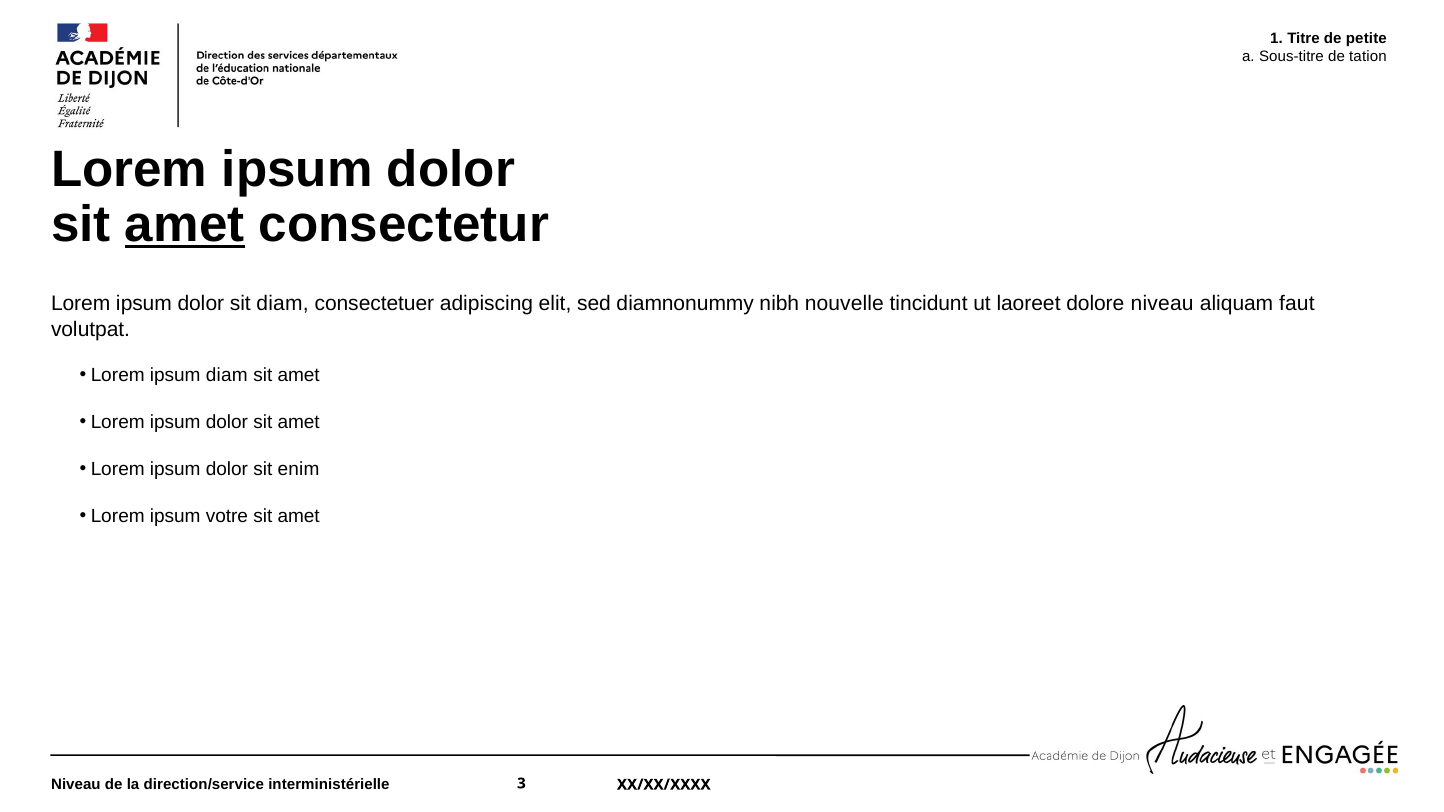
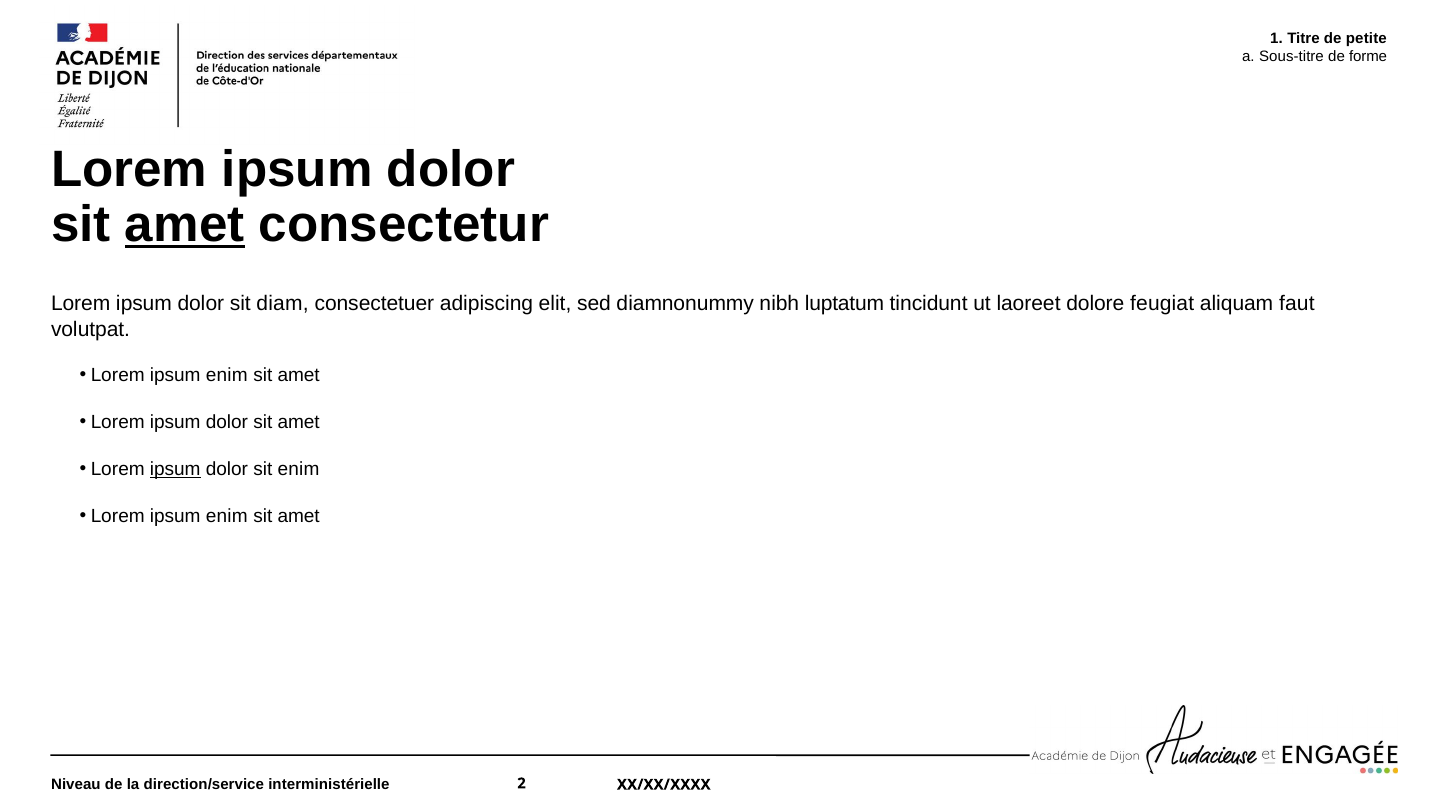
tation: tation -> forme (1368, 57)
nouvelle: nouvelle -> luptatum (844, 304)
dolore niveau: niveau -> feugiat (1162, 304)
diam: diam -> enim (227, 375)
ipsum underline: none -> present (175, 469)
votre: votre -> enim (227, 516)
3: 3 -> 2 (521, 784)
